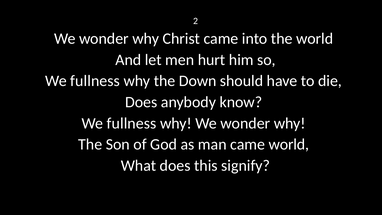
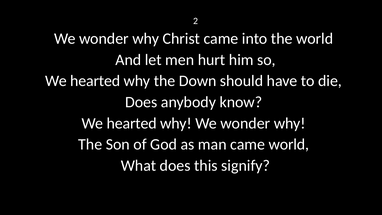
fullness: fullness -> hearted (95, 81)
fullness: fullness -> hearted (132, 123)
